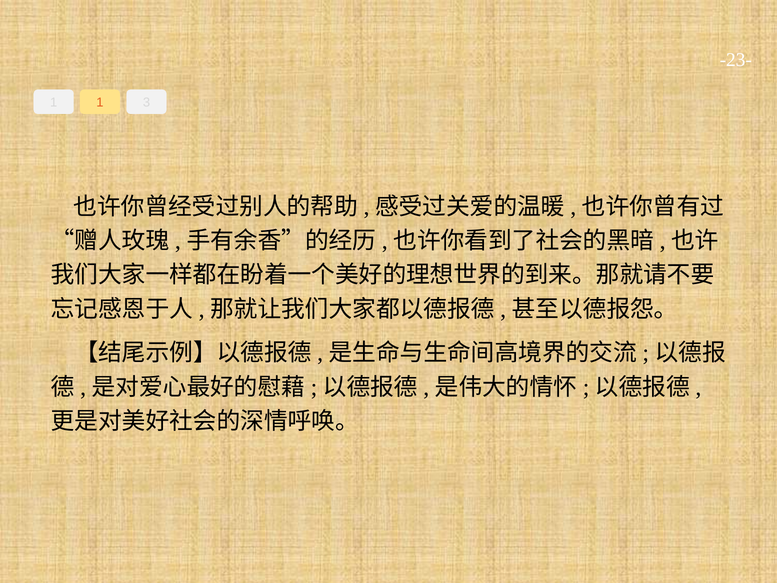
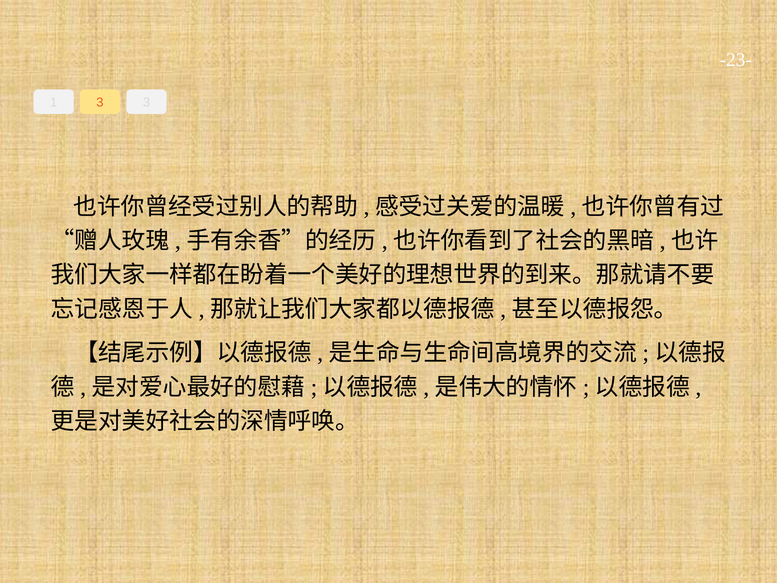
1 1: 1 -> 3 (100, 103)
